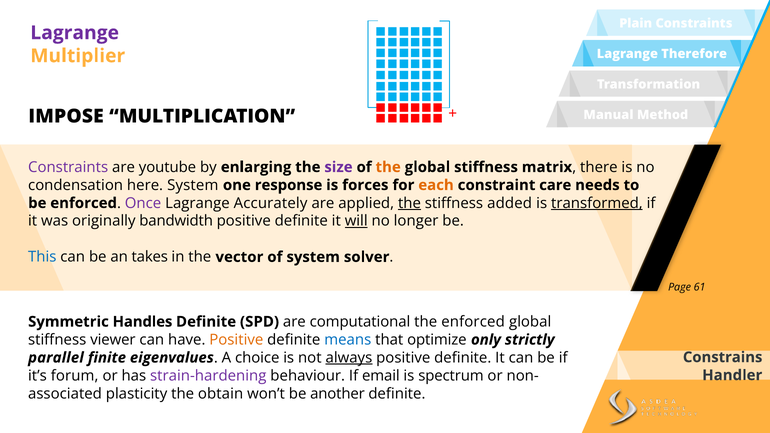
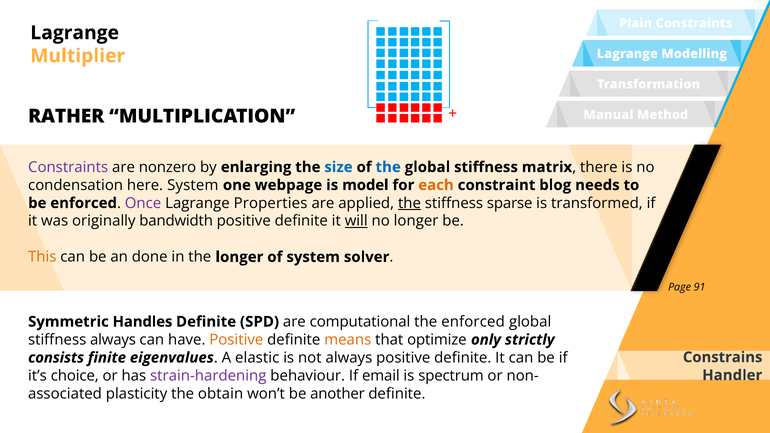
Lagrange colour: purple -> black (75, 33)
Therefore: Therefore -> Modelling (694, 54)
IMPOSE: IMPOSE -> RATHER (66, 116)
youtube: youtube -> nonzero (168, 167)
size colour: purple -> blue (338, 167)
the colour: orange -> blue (388, 167)
response: response -> webpage (288, 185)
forces: forces -> model (365, 185)
care: care -> blog (555, 185)
Accurately: Accurately -> Properties (271, 203)
added: added -> sparse (510, 203)
transformed underline: present -> none (597, 203)
This colour: blue -> orange (42, 257)
takes: takes -> done (150, 257)
the vector: vector -> longer (239, 257)
61: 61 -> 91 (700, 287)
stiffness viewer: viewer -> always (113, 340)
means colour: blue -> orange (348, 340)
parallel: parallel -> consists (56, 358)
choice: choice -> elastic (257, 358)
always underline: present -> none (349, 358)
forum: forum -> choice (75, 376)
